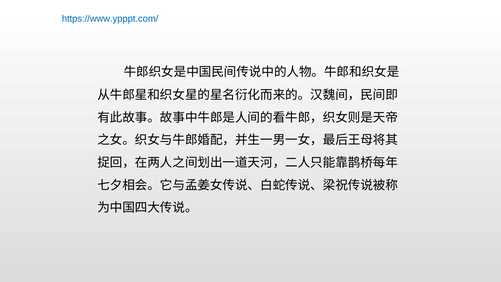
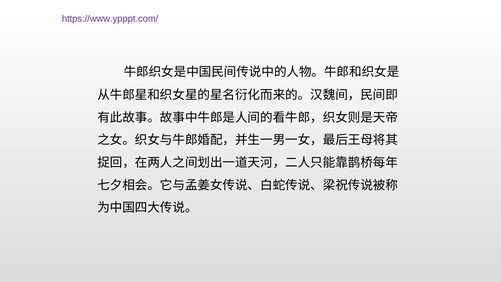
https://www.ypppt.com/ colour: blue -> purple (110, 19)
